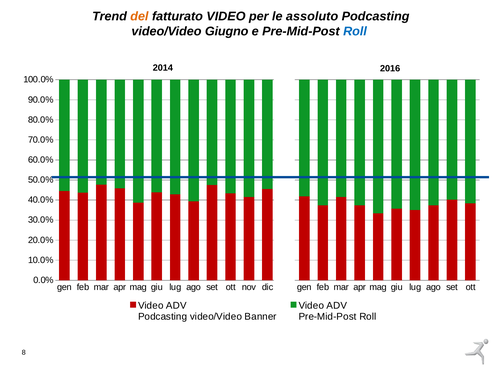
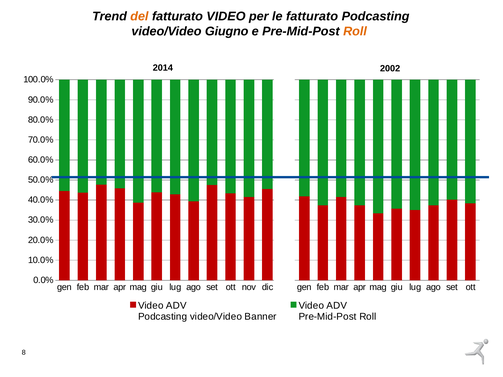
le assoluto: assoluto -> fatturato (312, 16)
Roll colour: blue -> orange (355, 31)
2016: 2016 -> 2002 (390, 69)
